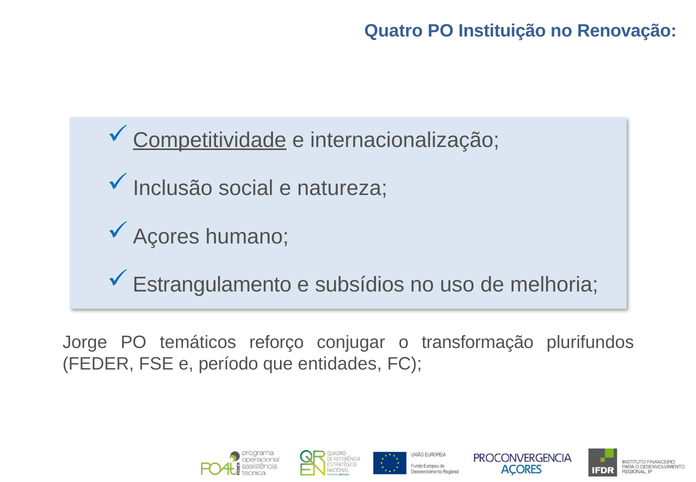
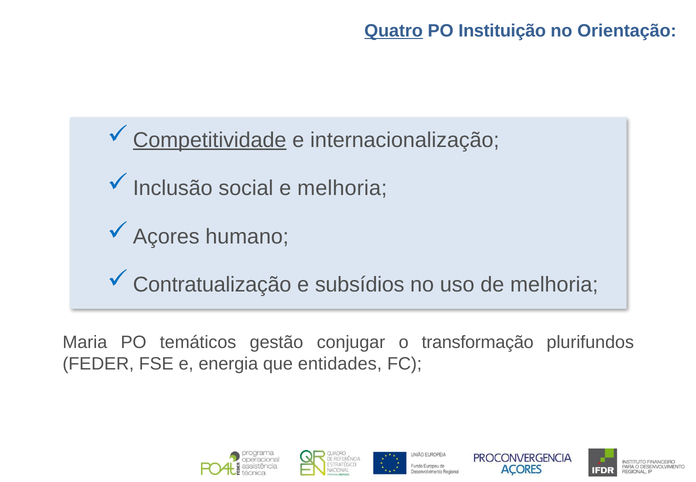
Quatro underline: none -> present (394, 31)
Renovação: Renovação -> Orientação (627, 31)
e natureza: natureza -> melhoria (342, 188)
Estrangulamento: Estrangulamento -> Contratualização (212, 285)
Jorge: Jorge -> Maria (85, 342)
reforço: reforço -> gestão (277, 342)
período: período -> energia (228, 364)
